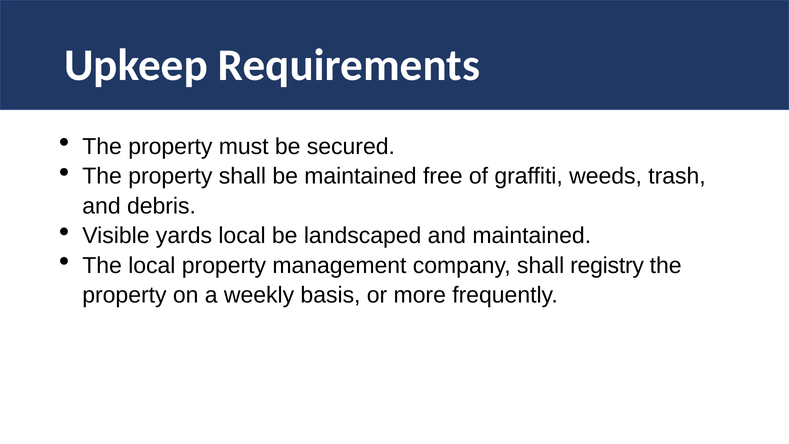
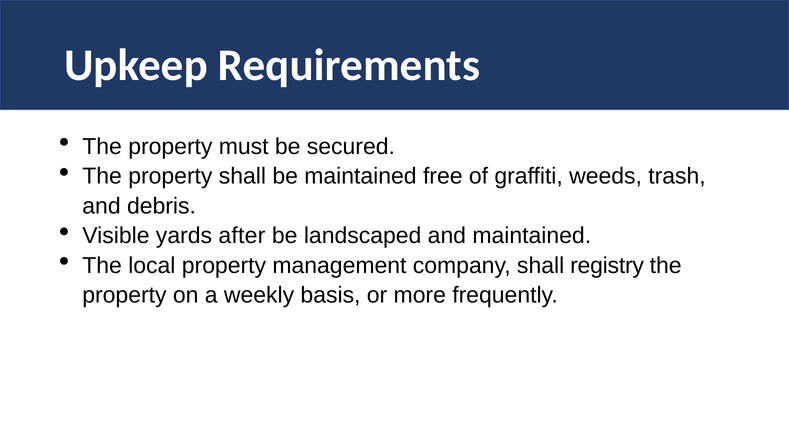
yards local: local -> after (242, 236)
